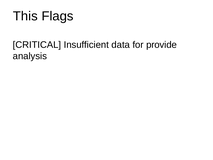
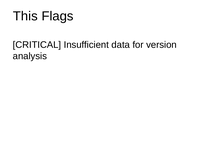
provide: provide -> version (161, 45)
